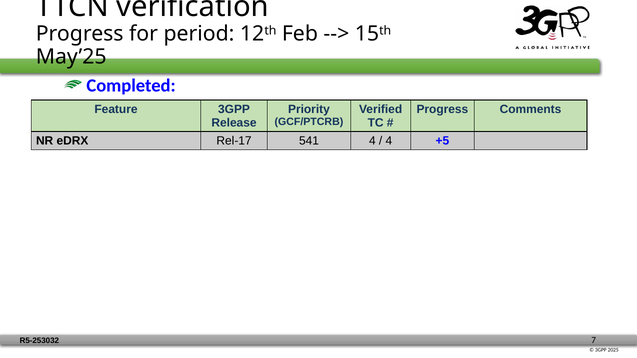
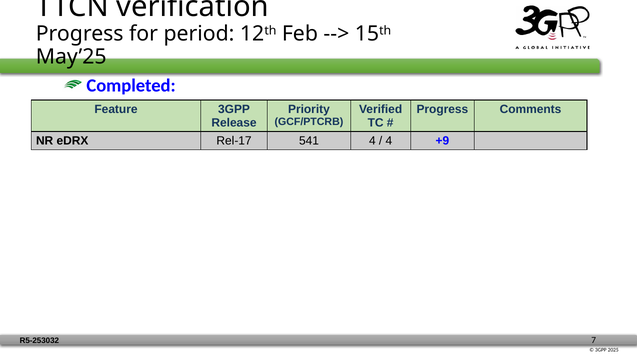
+5: +5 -> +9 (442, 141)
